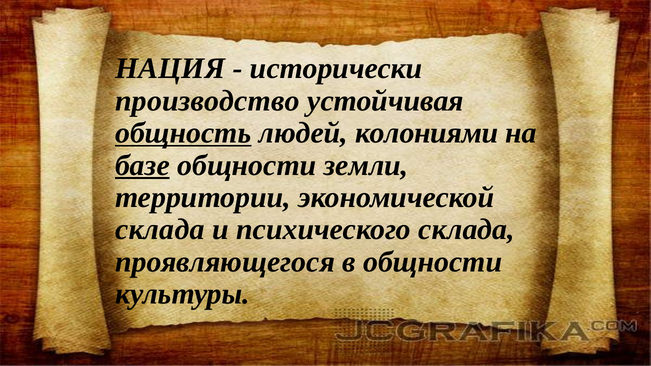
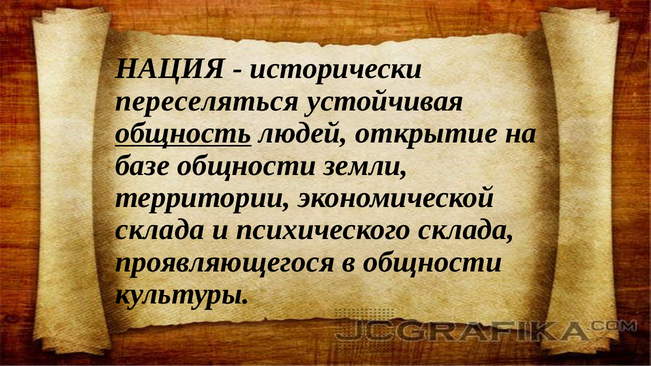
производство: производство -> переселяться (207, 101)
колониями: колониями -> открытие (427, 133)
базе underline: present -> none (142, 165)
